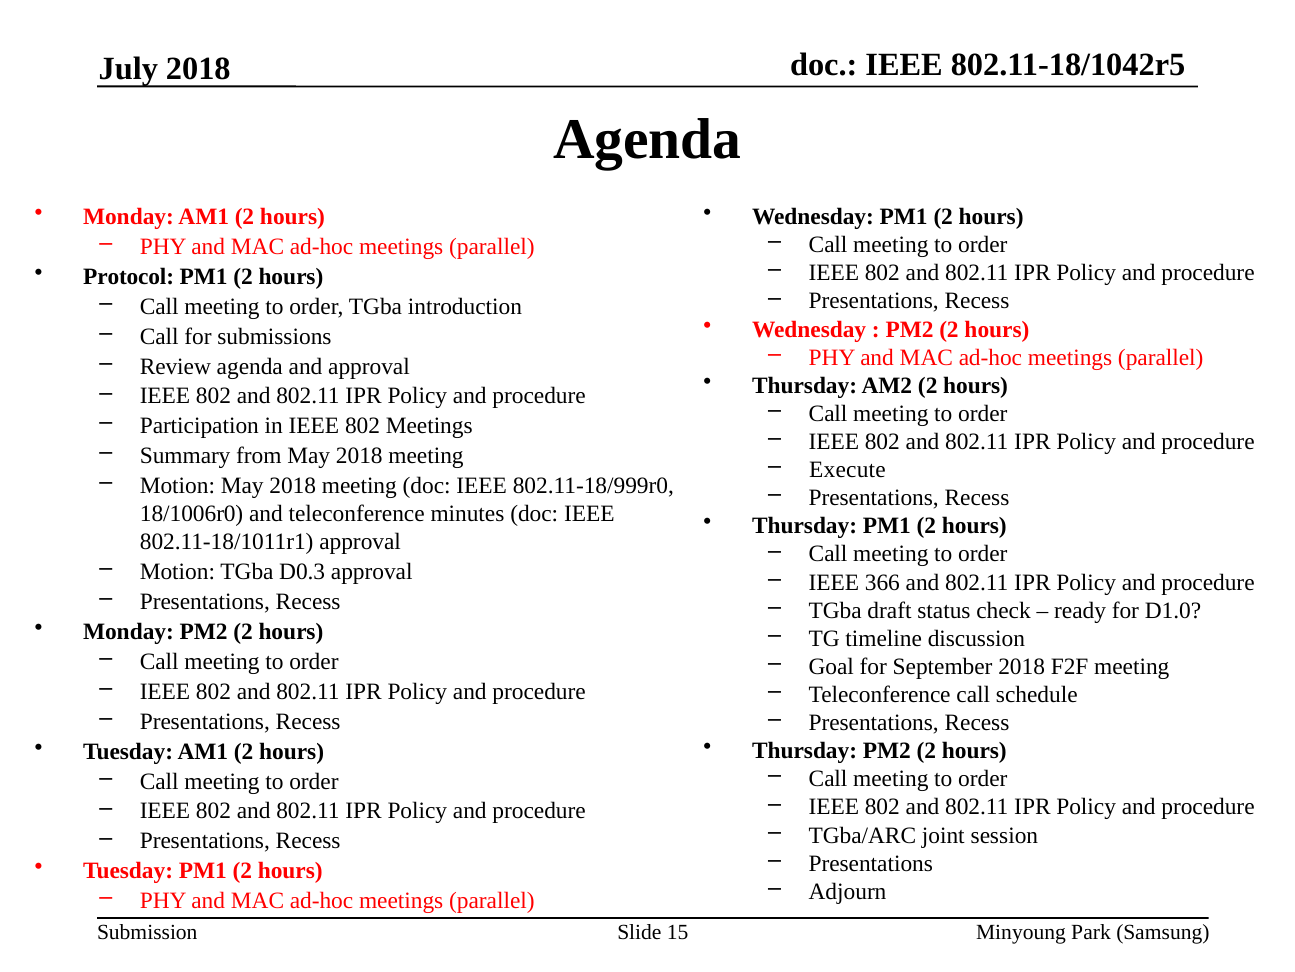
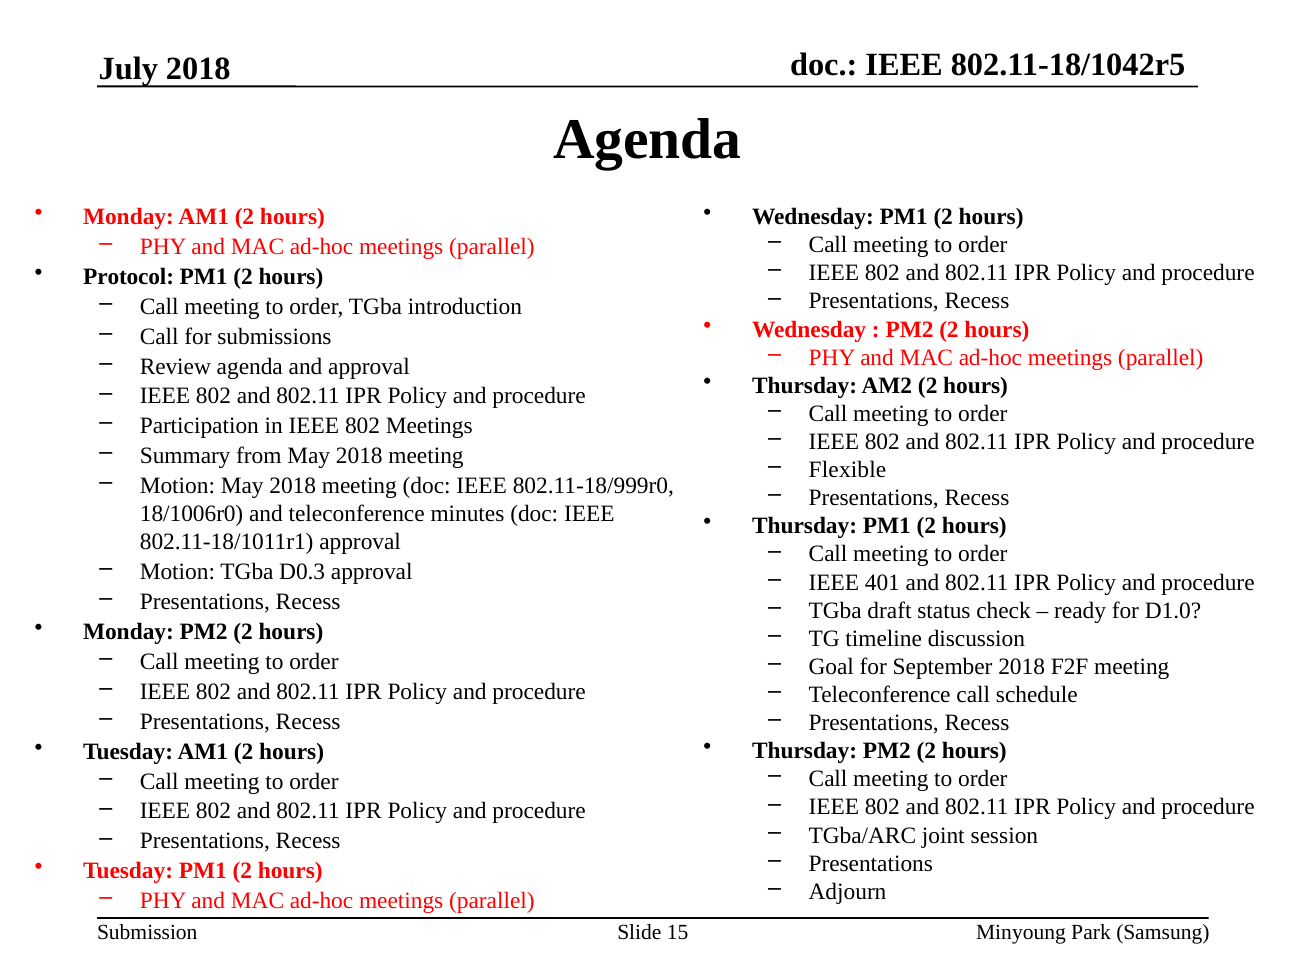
Execute: Execute -> Flexible (848, 469)
366: 366 -> 401 (882, 582)
